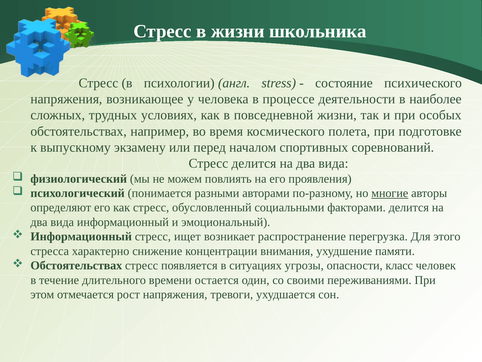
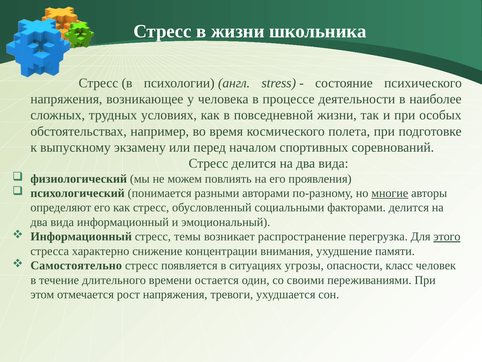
ищет: ищет -> темы (187, 236)
этого underline: none -> present (447, 236)
Обстоятельствах: Обстоятельствах -> Самостоятельно (76, 265)
